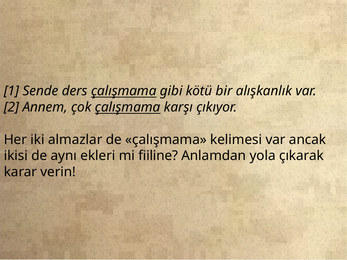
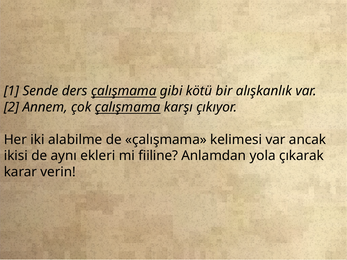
almazlar: almazlar -> alabilme (75, 140)
